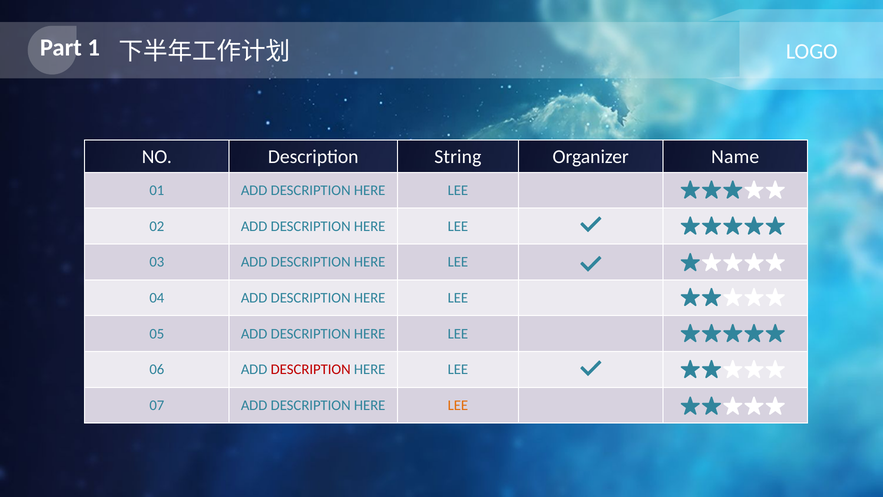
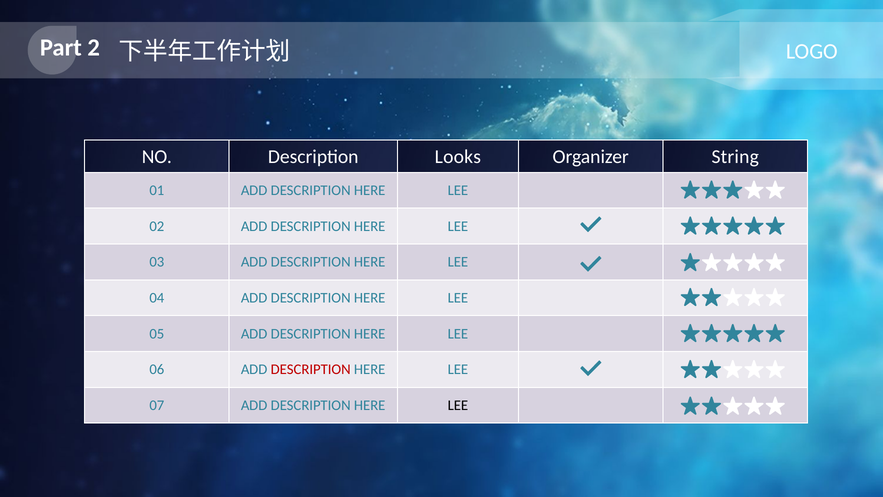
1: 1 -> 2 (94, 48)
String: String -> Looks (458, 156)
Name: Name -> String (735, 156)
LEE colour: orange -> black (458, 405)
